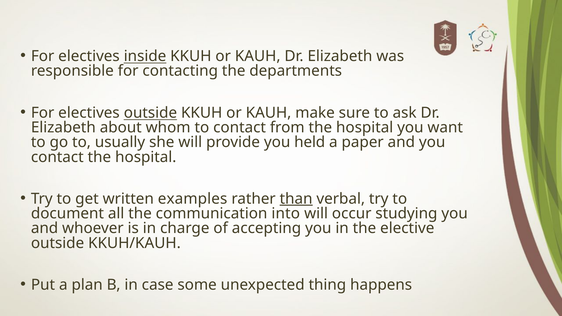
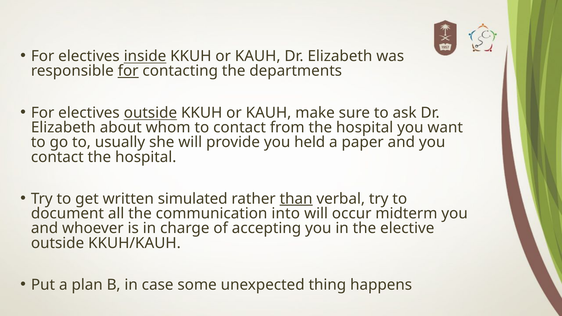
for underline: none -> present (128, 71)
examples: examples -> simulated (193, 199)
studying: studying -> midterm (406, 214)
